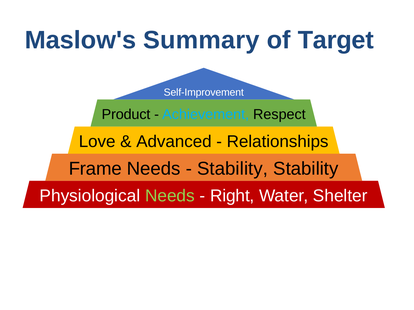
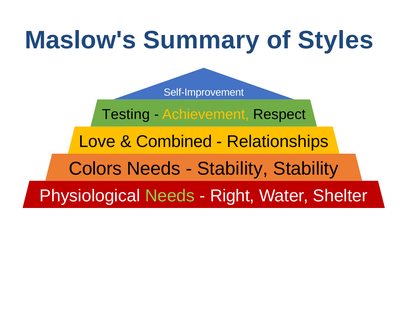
Target: Target -> Styles (336, 40)
Product: Product -> Testing (126, 114)
Achievement colour: light blue -> yellow (206, 114)
Advanced: Advanced -> Combined (174, 142)
Frame: Frame -> Colors (95, 169)
